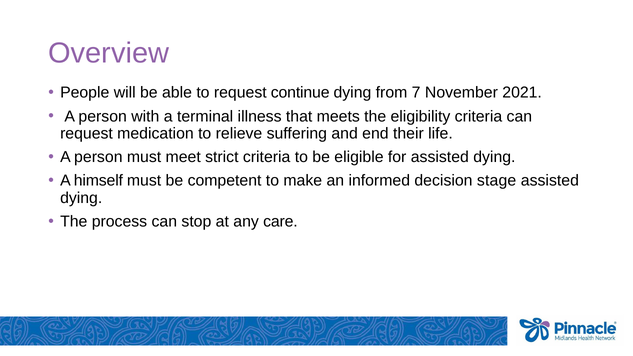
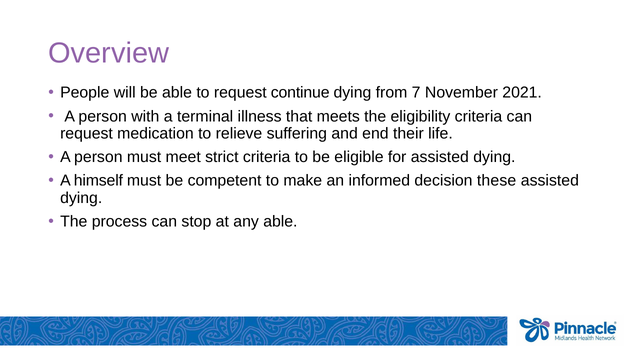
stage: stage -> these (497, 181)
any care: care -> able (280, 222)
